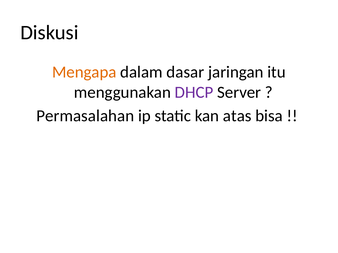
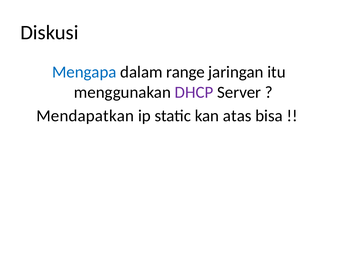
Mengapa colour: orange -> blue (84, 72)
dasar: dasar -> range (185, 72)
Permasalahan: Permasalahan -> Mendapatkan (85, 116)
